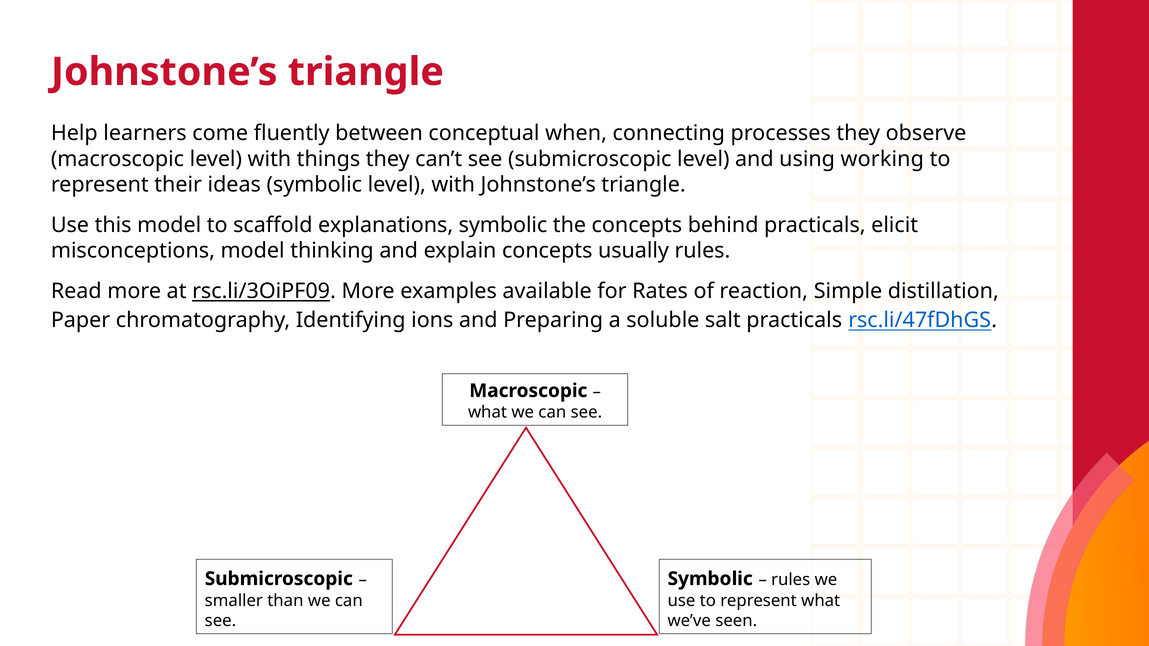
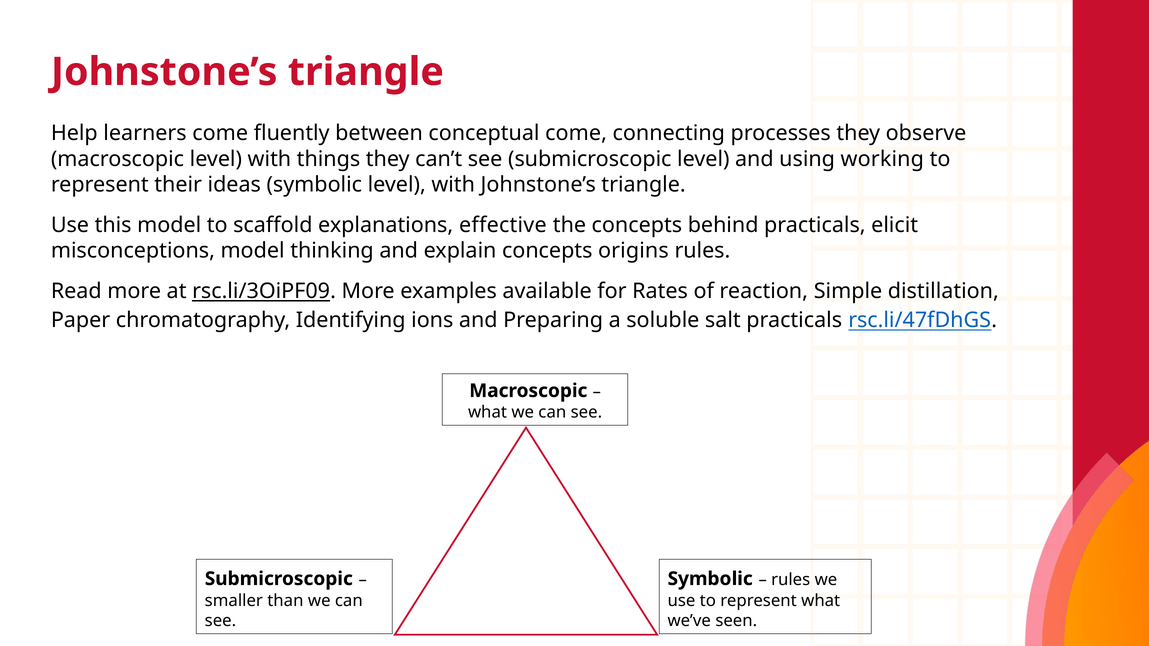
conceptual when: when -> come (576, 133)
explanations symbolic: symbolic -> effective (503, 225)
usually: usually -> origins (633, 251)
